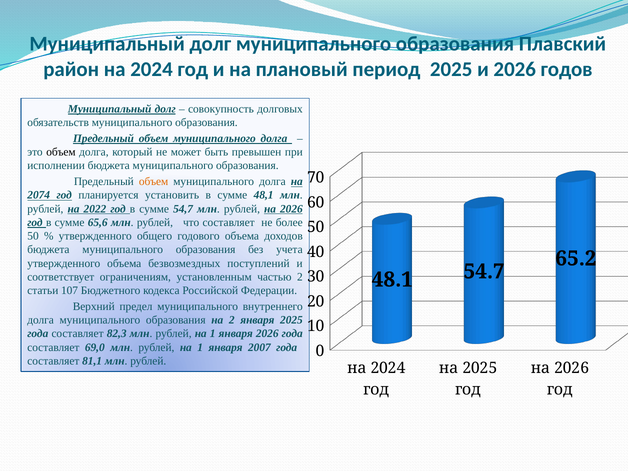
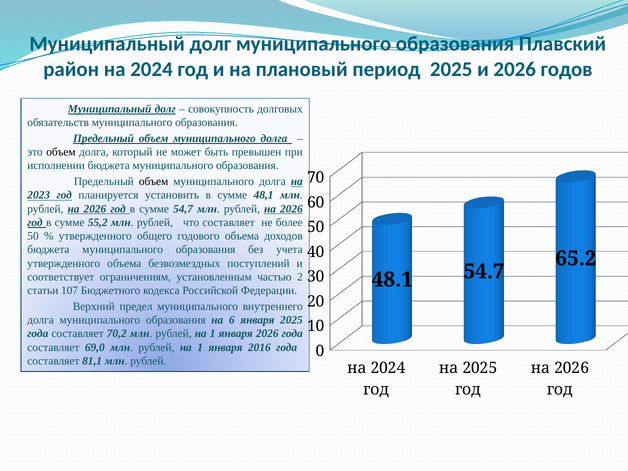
объем colour: orange -> black (154, 182)
2074: 2074 -> 2023 (39, 195)
2022: 2022 -> 2026 (95, 209)
65,6: 65,6 -> 55,2 (98, 222)
на 2: 2 -> 6 (232, 320)
82,3: 82,3 -> 70,2 (117, 334)
2007: 2007 -> 2016 (259, 347)
